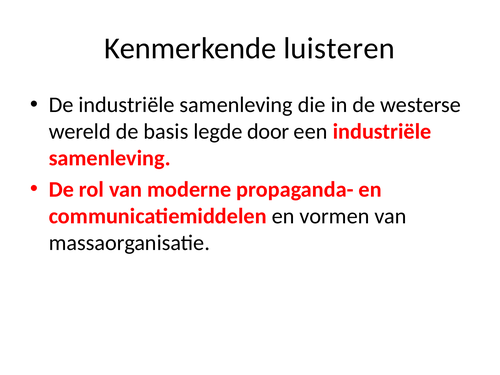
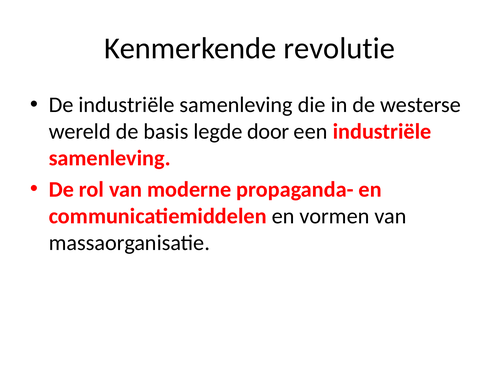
luisteren: luisteren -> revolutie (339, 48)
